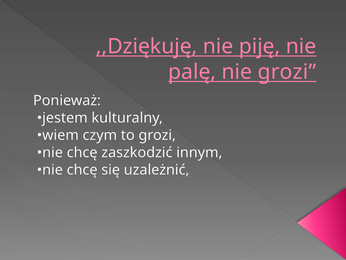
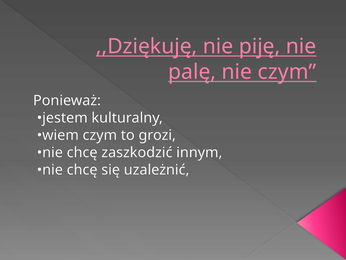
nie grozi: grozi -> czym (287, 72)
